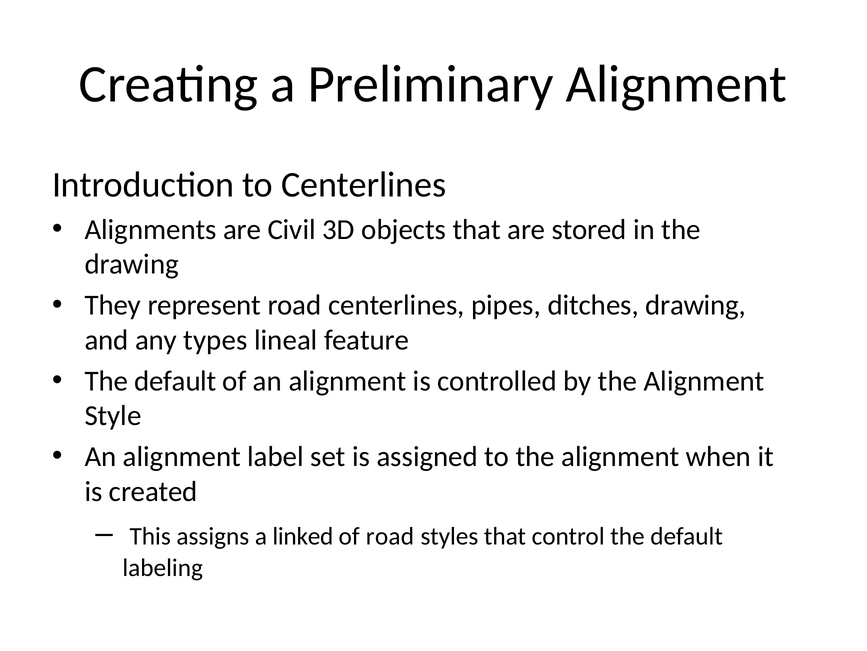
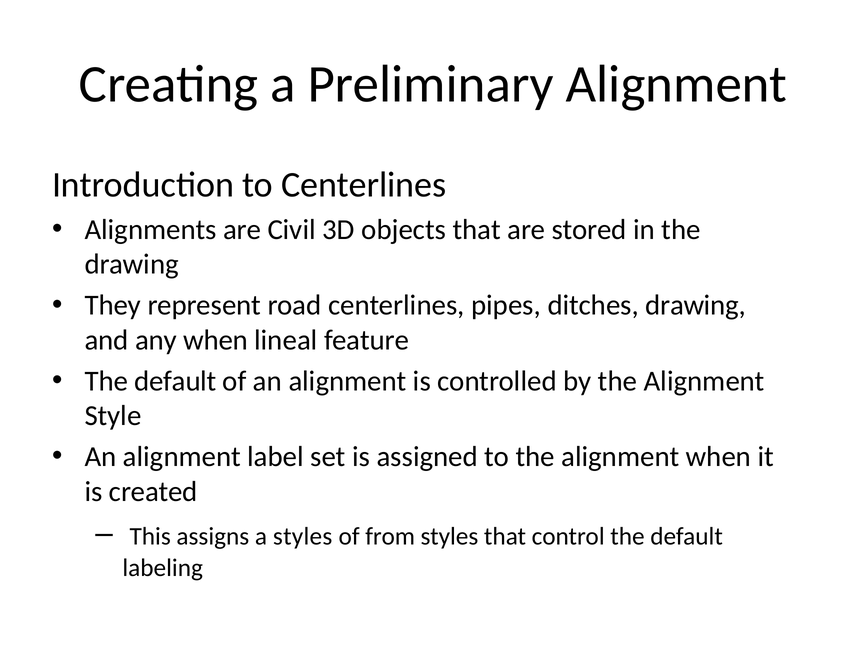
any types: types -> when (216, 340)
a linked: linked -> styles (303, 536)
of road: road -> from (390, 536)
